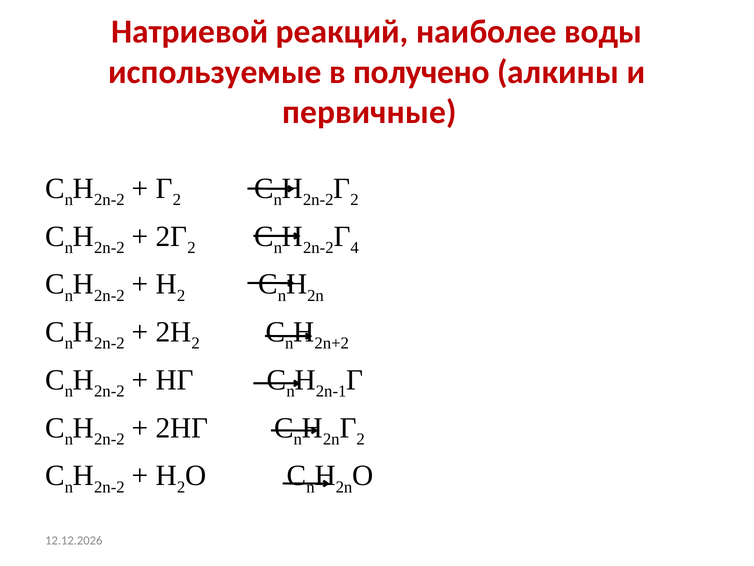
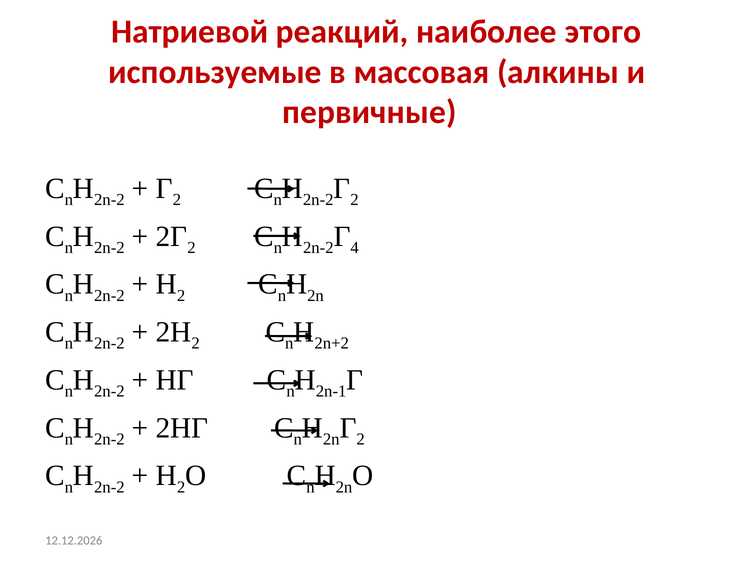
воды: воды -> этого (603, 32)
получено: получено -> массовая (421, 72)
